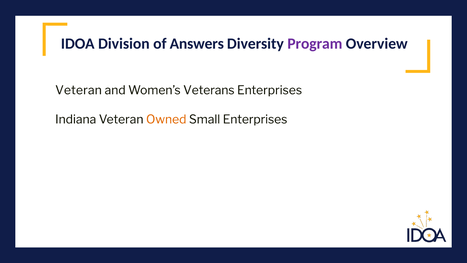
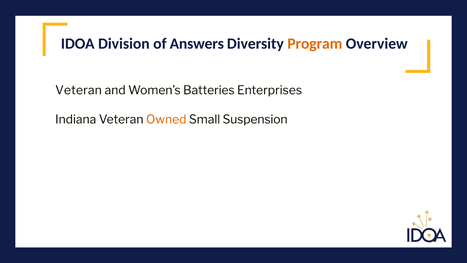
Program colour: purple -> orange (315, 44)
Veterans: Veterans -> Batteries (209, 90)
Small Enterprises: Enterprises -> Suspension (255, 119)
